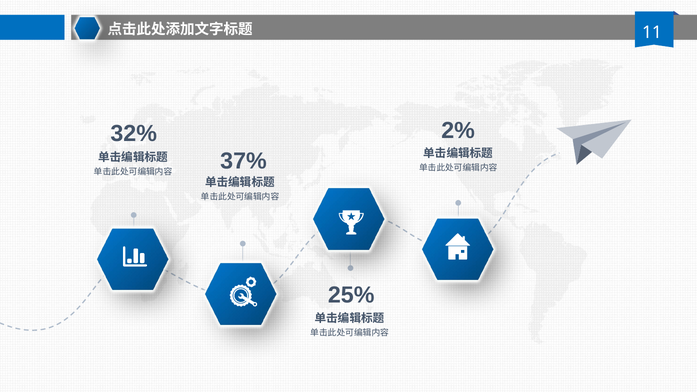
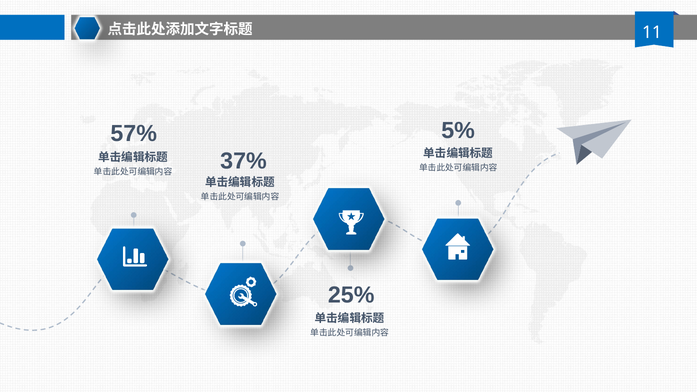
2%: 2% -> 5% (458, 131)
32%: 32% -> 57% (134, 134)
